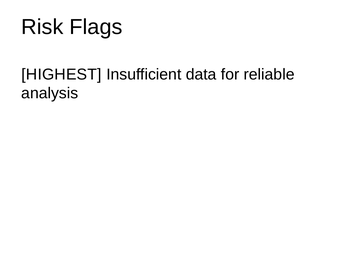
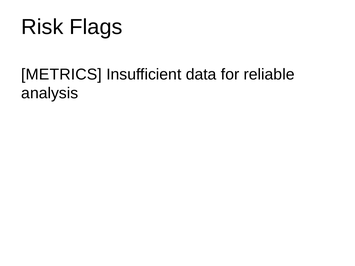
HIGHEST: HIGHEST -> METRICS (62, 74)
